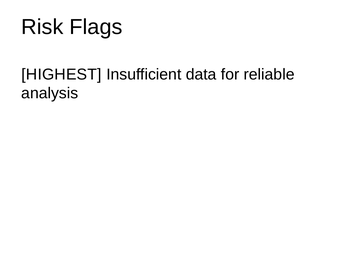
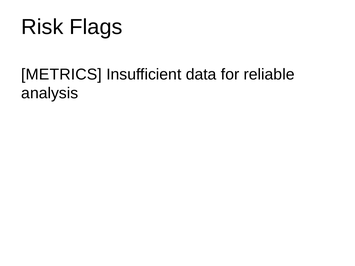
HIGHEST: HIGHEST -> METRICS (62, 74)
